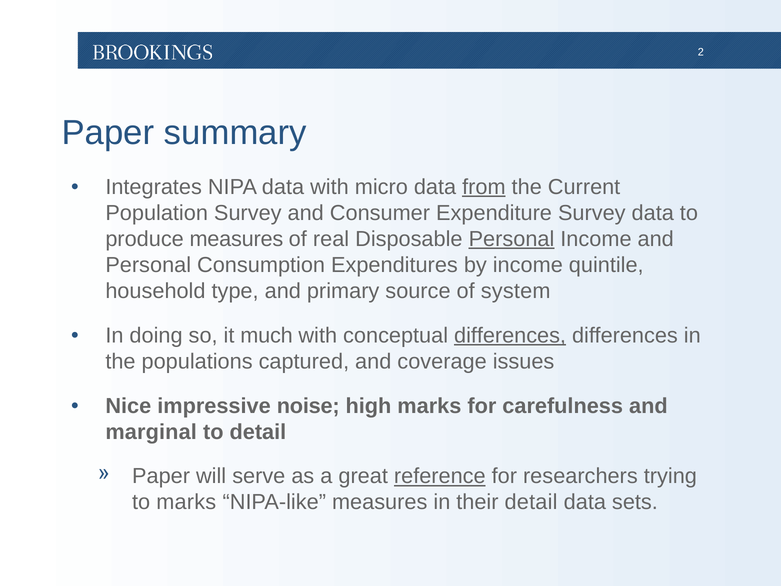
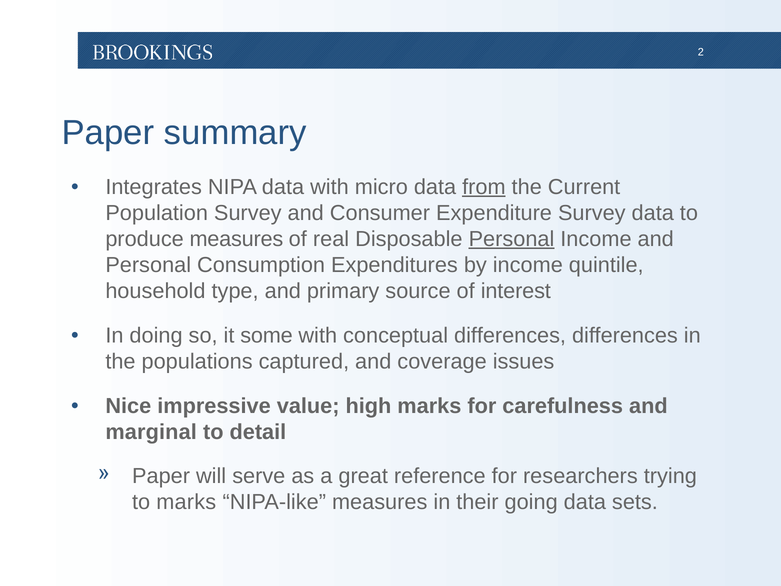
system: system -> interest (516, 291)
much: much -> some (267, 335)
differences underline: present -> none (510, 335)
noise: noise -> value (308, 406)
reference underline: present -> none (440, 476)
their detail: detail -> going (531, 502)
